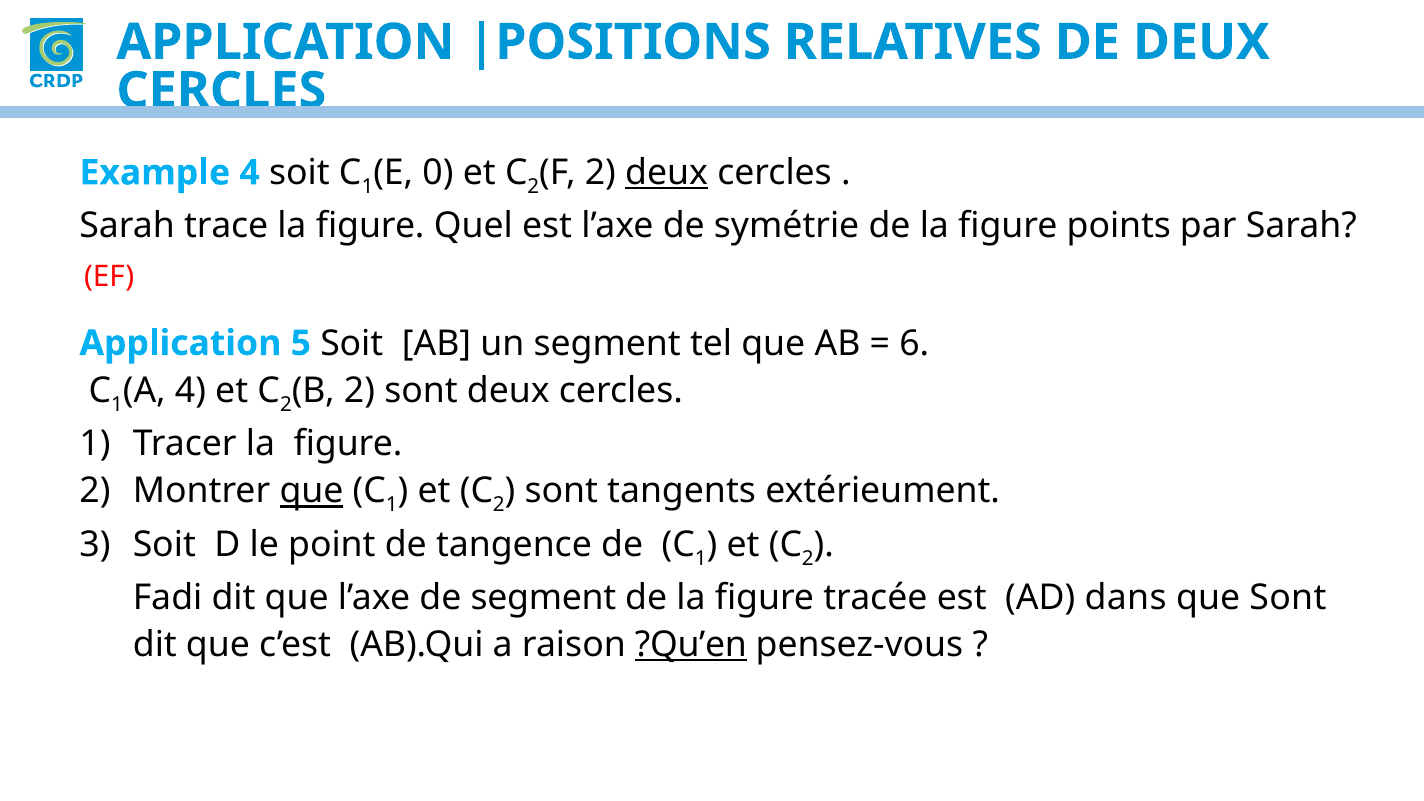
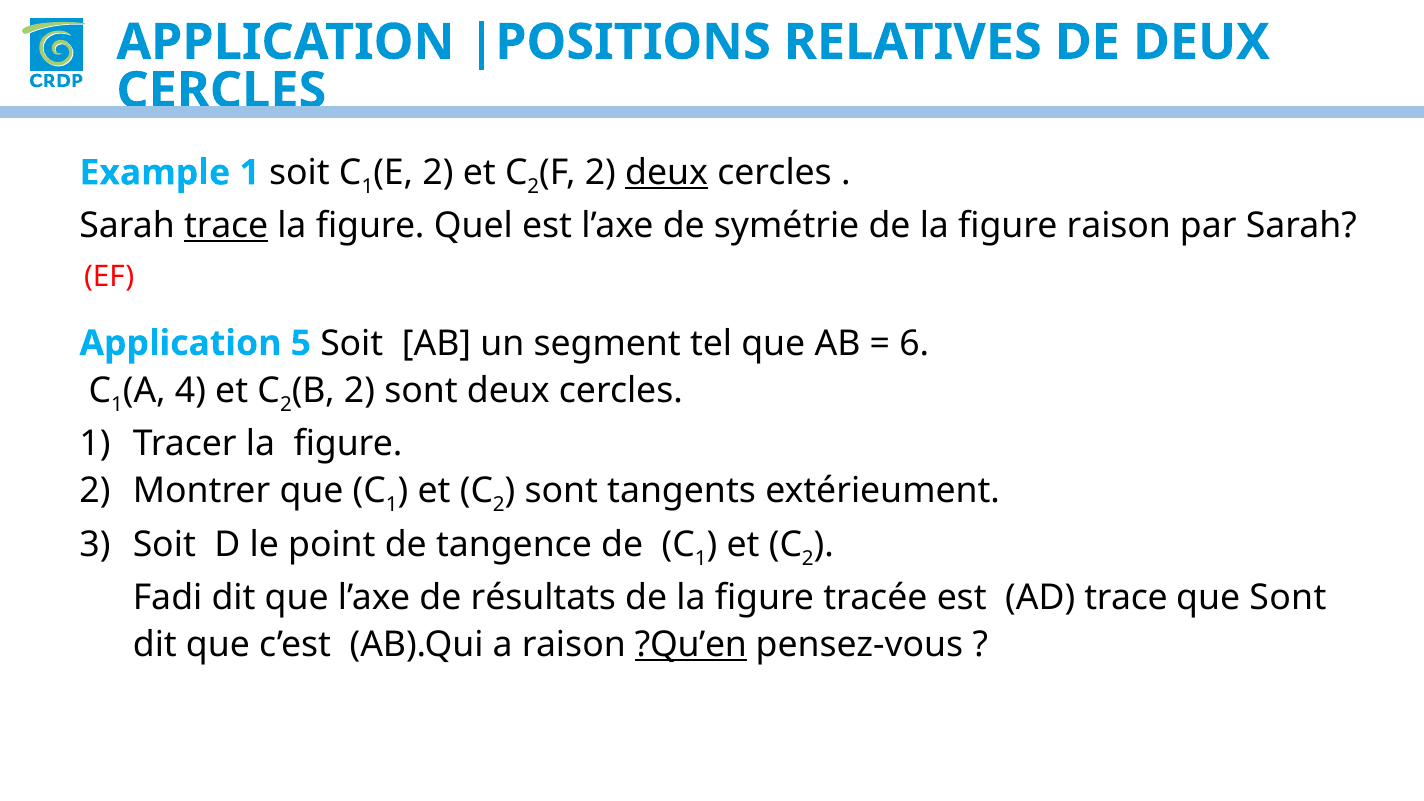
Example 4: 4 -> 1 (250, 173)
0: 0 -> 2 (438, 173)
trace underline: none -> present (226, 226)
figure points: points -> raison (1119, 226)
que underline: present -> none (311, 491)
de segment: segment -> résultats (543, 598)
AD dans: dans -> trace (1126, 598)
